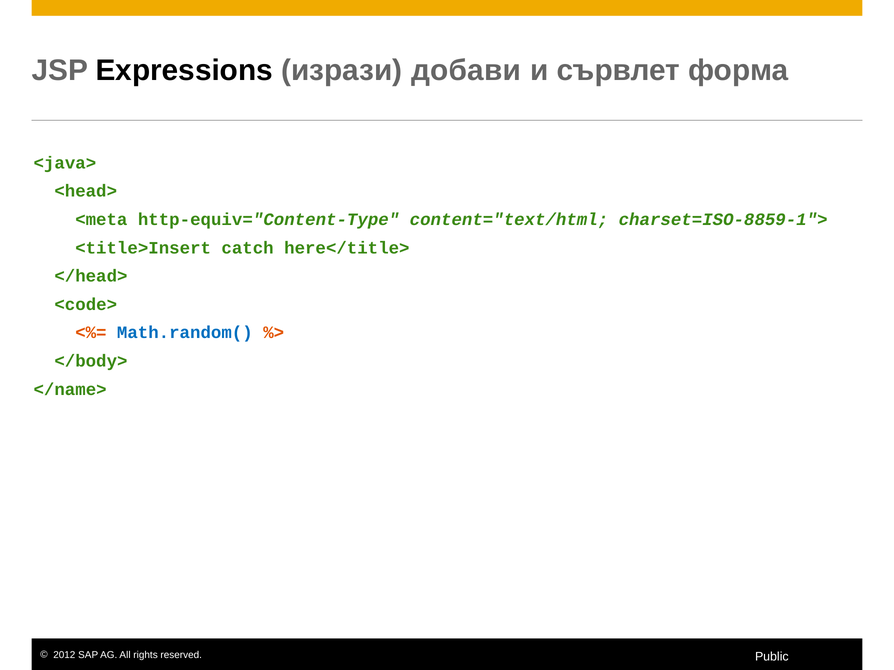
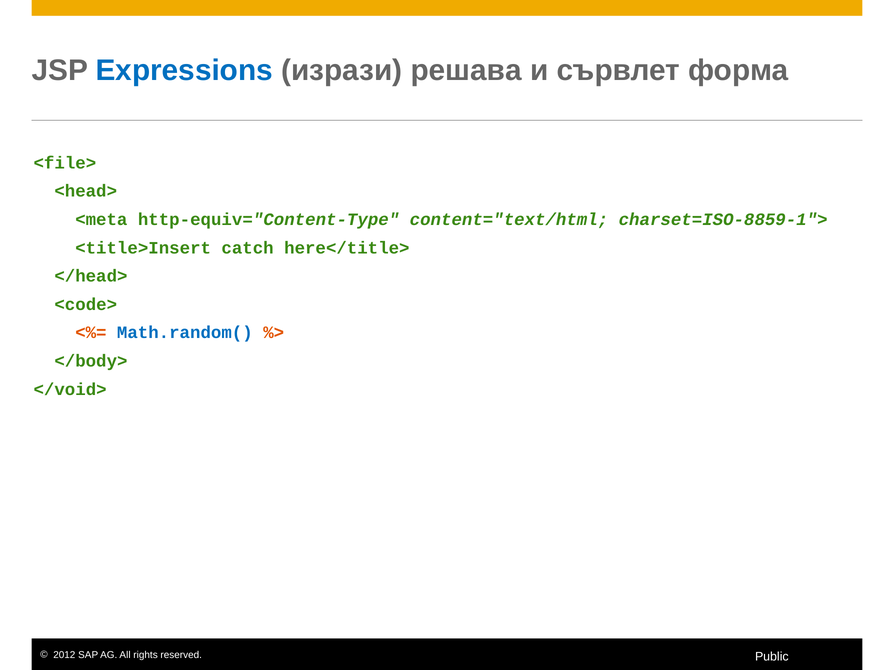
Expressions colour: black -> blue (184, 71)
добави: добави -> решава (466, 71)
<java>: <java> -> <file> (65, 163)
</name>: </name> -> </void> (70, 390)
